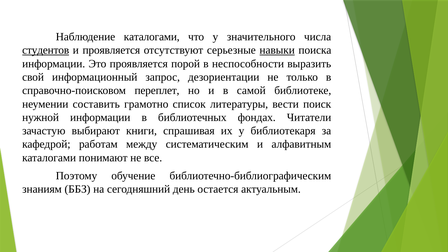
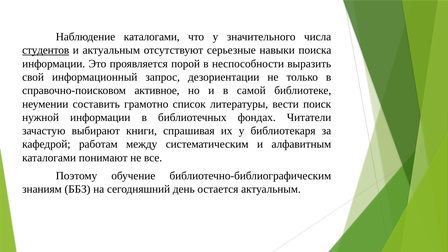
и проявляется: проявляется -> актуальным (111, 50)
навыки underline: present -> none (277, 50)
переплет: переплет -> активное (157, 91)
